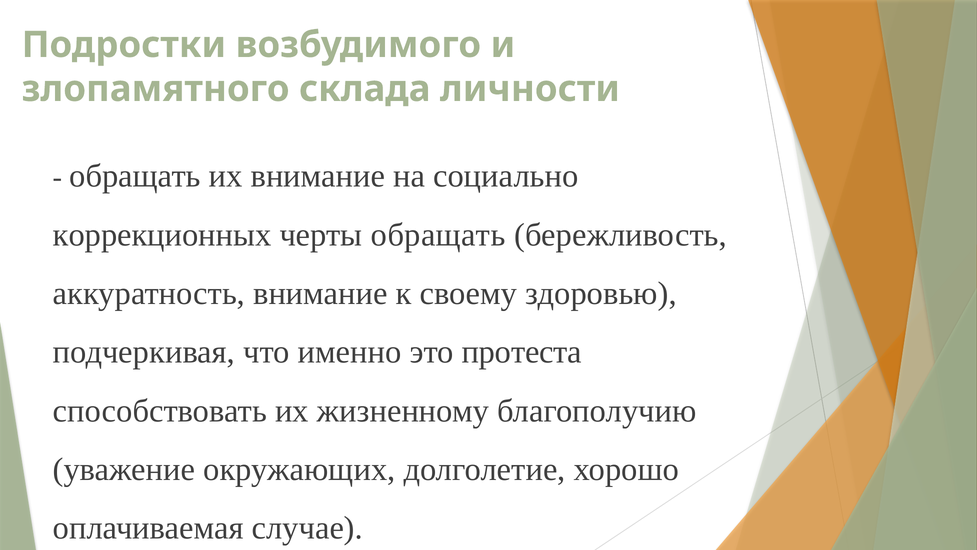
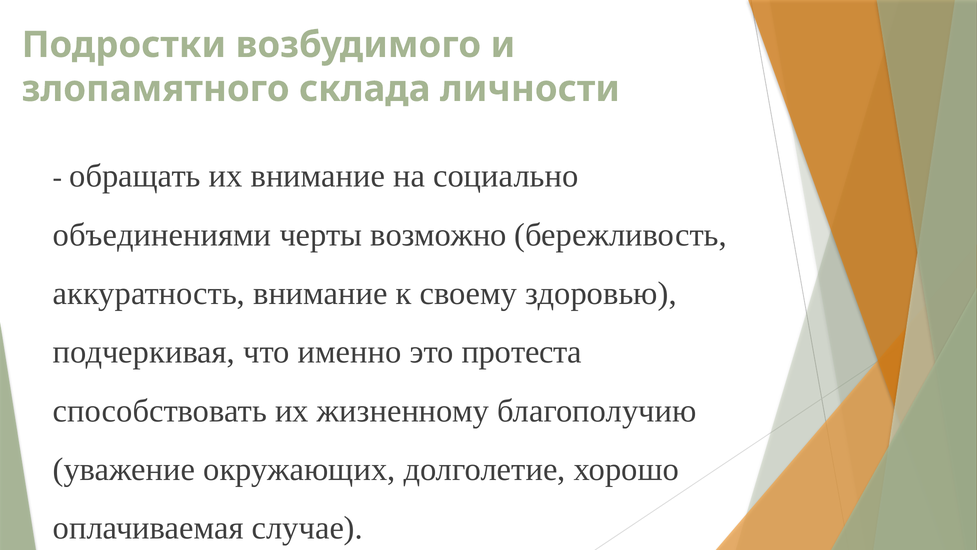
коррекционных: коррекционных -> объединениями (162, 235)
черты обращать: обращать -> возможно (438, 235)
